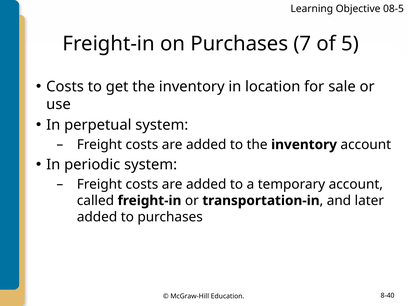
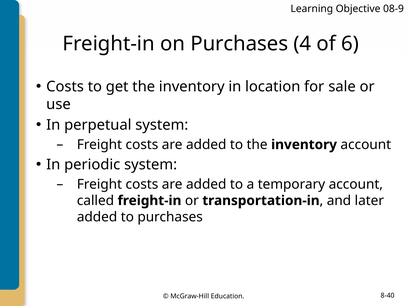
08-5: 08-5 -> 08-9 (394, 9)
7: 7 -> 4 (302, 44)
5: 5 -> 6 (350, 44)
